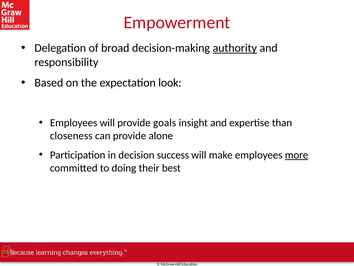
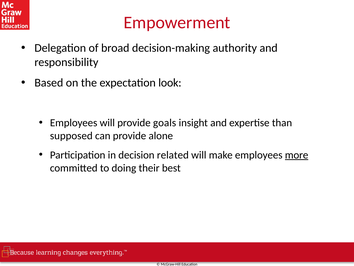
authority underline: present -> none (235, 48)
closeness: closeness -> supposed (71, 136)
success: success -> related (173, 155)
